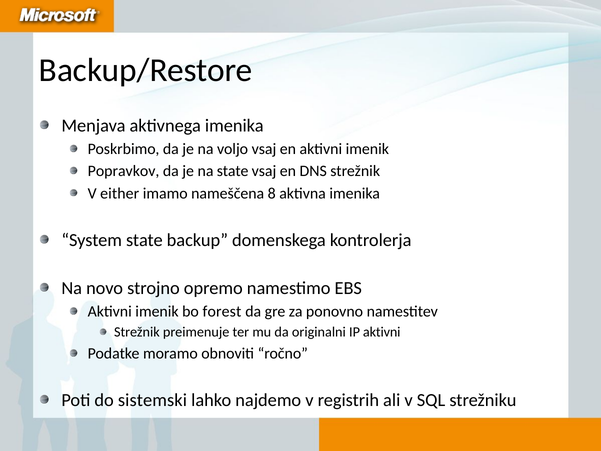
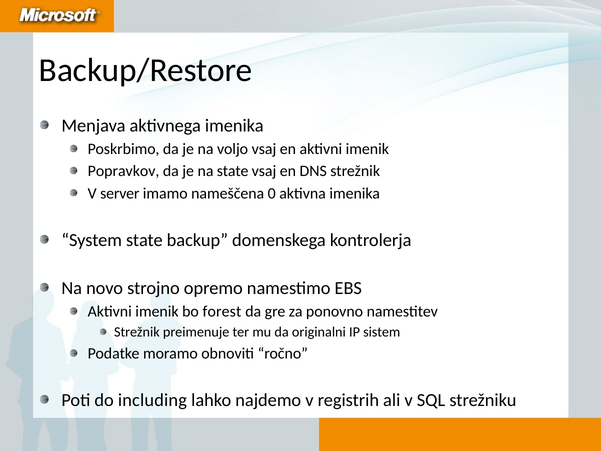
either: either -> server (120, 193)
8: 8 -> 0 (272, 193)
IP aktivni: aktivni -> sistem (382, 332)
sistemski: sistemski -> including (152, 400)
